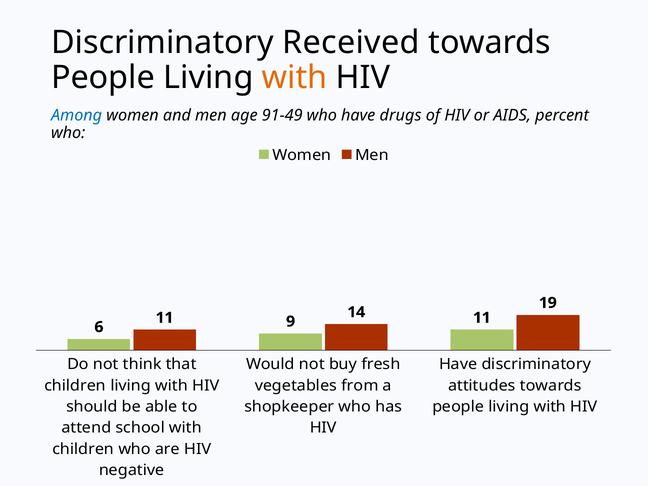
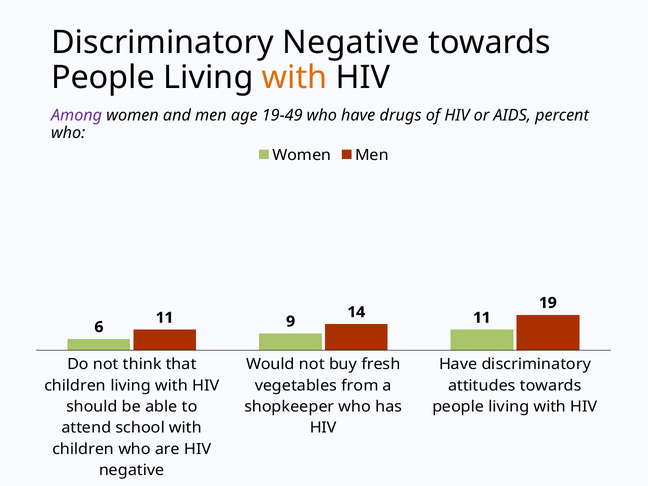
Discriminatory Received: Received -> Negative (351, 43)
Among colour: blue -> purple (77, 115)
91-49: 91-49 -> 19-49 (282, 115)
